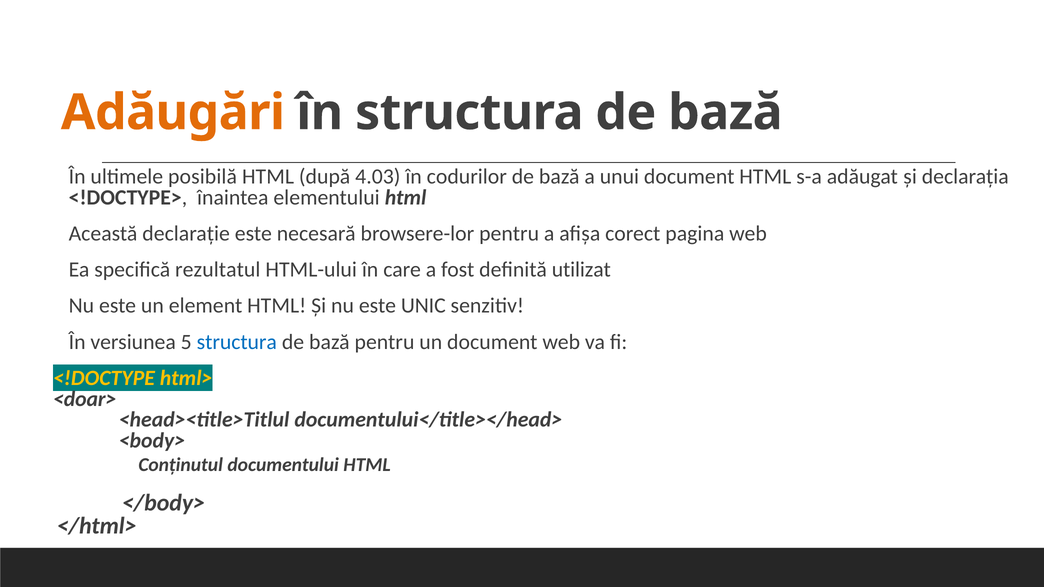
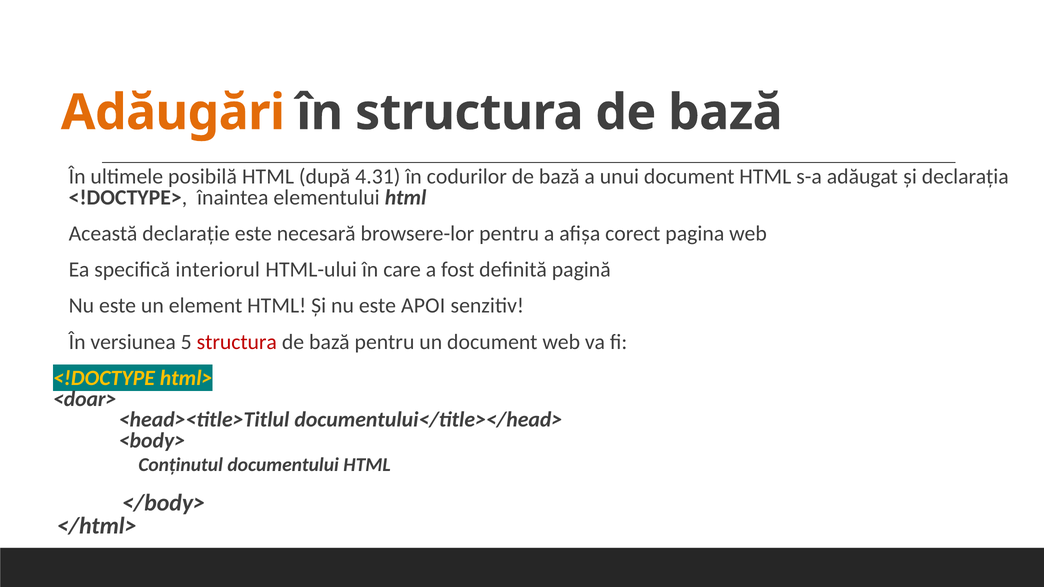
4.03: 4.03 -> 4.31 (378, 177)
rezultatul: rezultatul -> interiorul (218, 270)
utilizat: utilizat -> pagină (581, 270)
UNIC: UNIC -> APOI (423, 306)
structura colour: blue -> red (237, 342)
